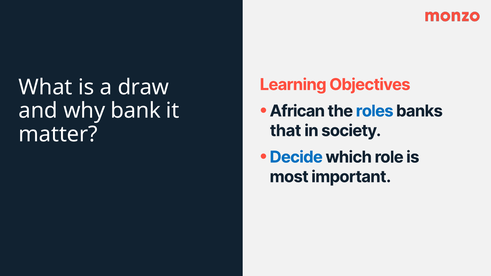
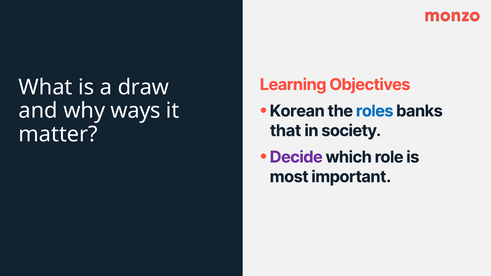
African: African -> Korean (297, 111)
bank: bank -> ways (136, 111)
Decide colour: blue -> purple (296, 157)
